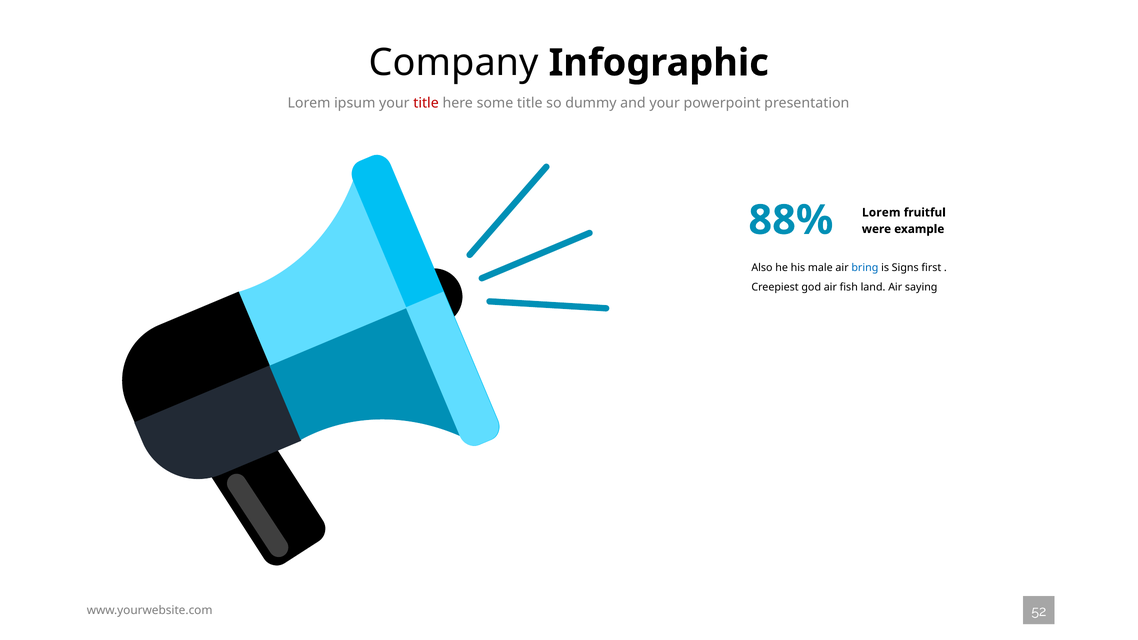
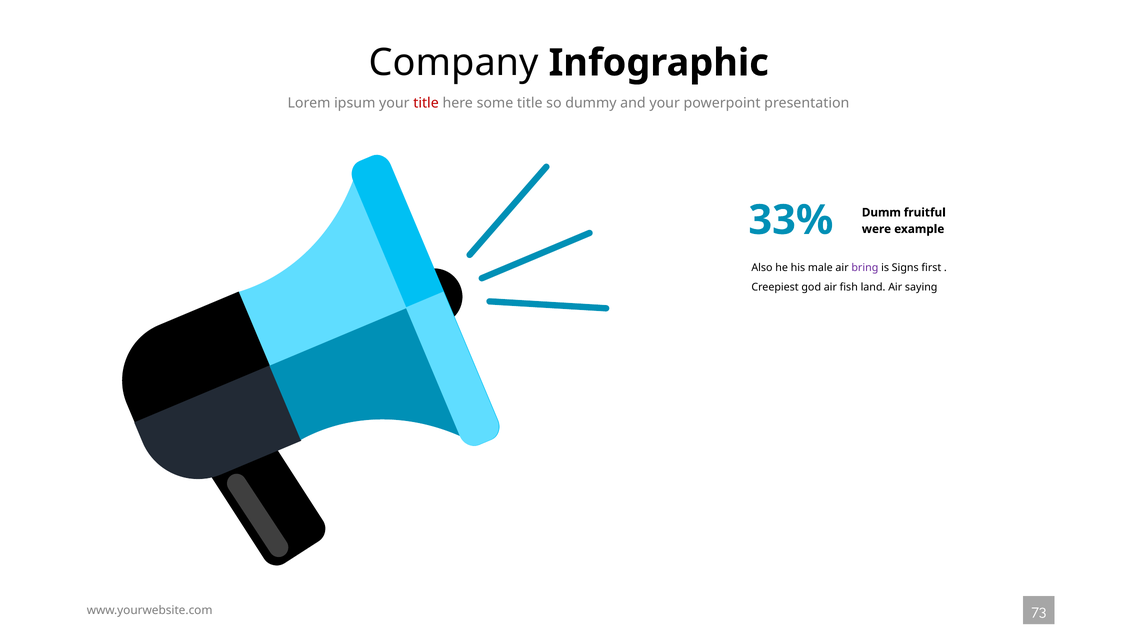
Lorem: Lorem -> Dumm (881, 213)
88%: 88% -> 33% (791, 220)
bring colour: blue -> purple (865, 268)
52: 52 -> 73 (1039, 611)
